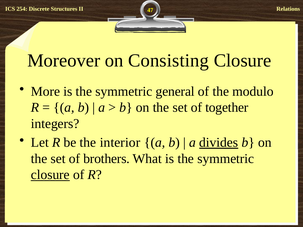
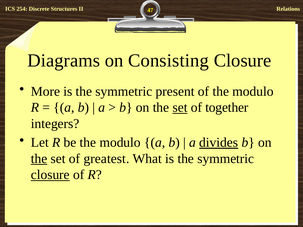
Moreover: Moreover -> Diagrams (64, 61)
general: general -> present (175, 91)
set underline: none -> present (180, 108)
be the interior: interior -> modulo (120, 143)
the underline: none -> present (39, 159)
brothers: brothers -> greatest (106, 159)
